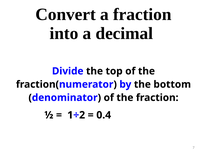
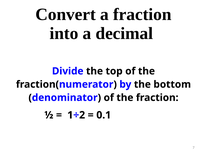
0.4: 0.4 -> 0.1 (104, 115)
